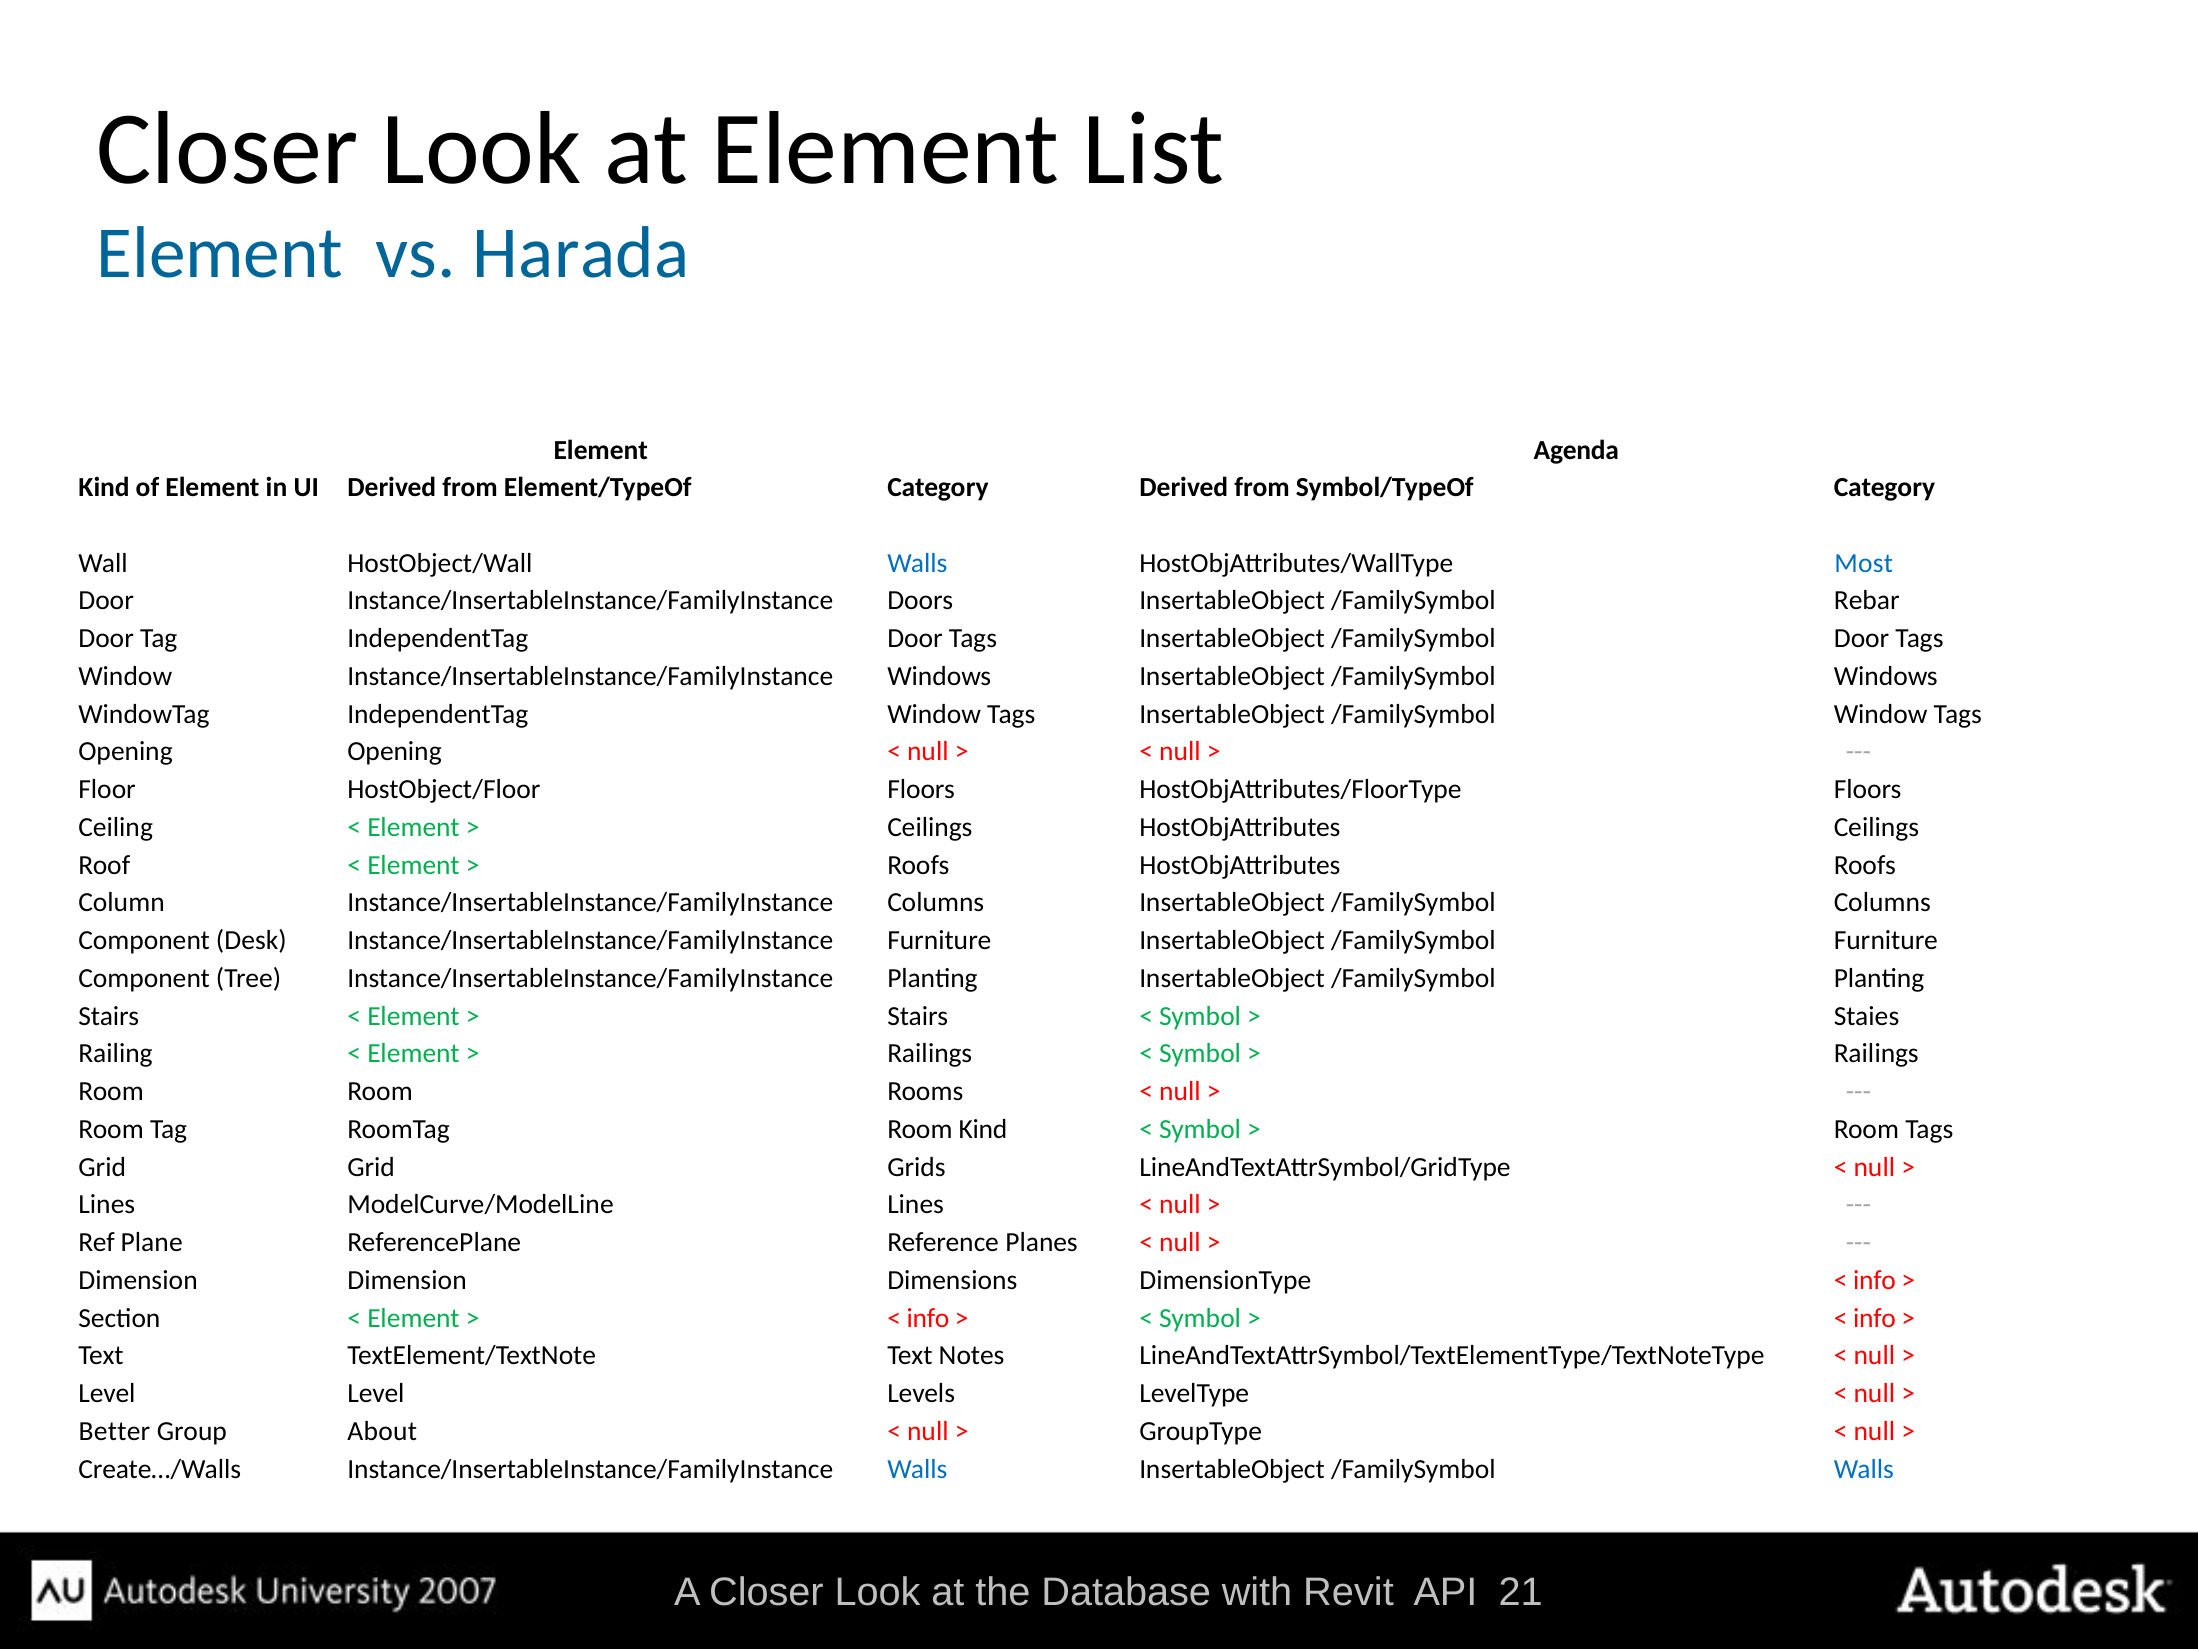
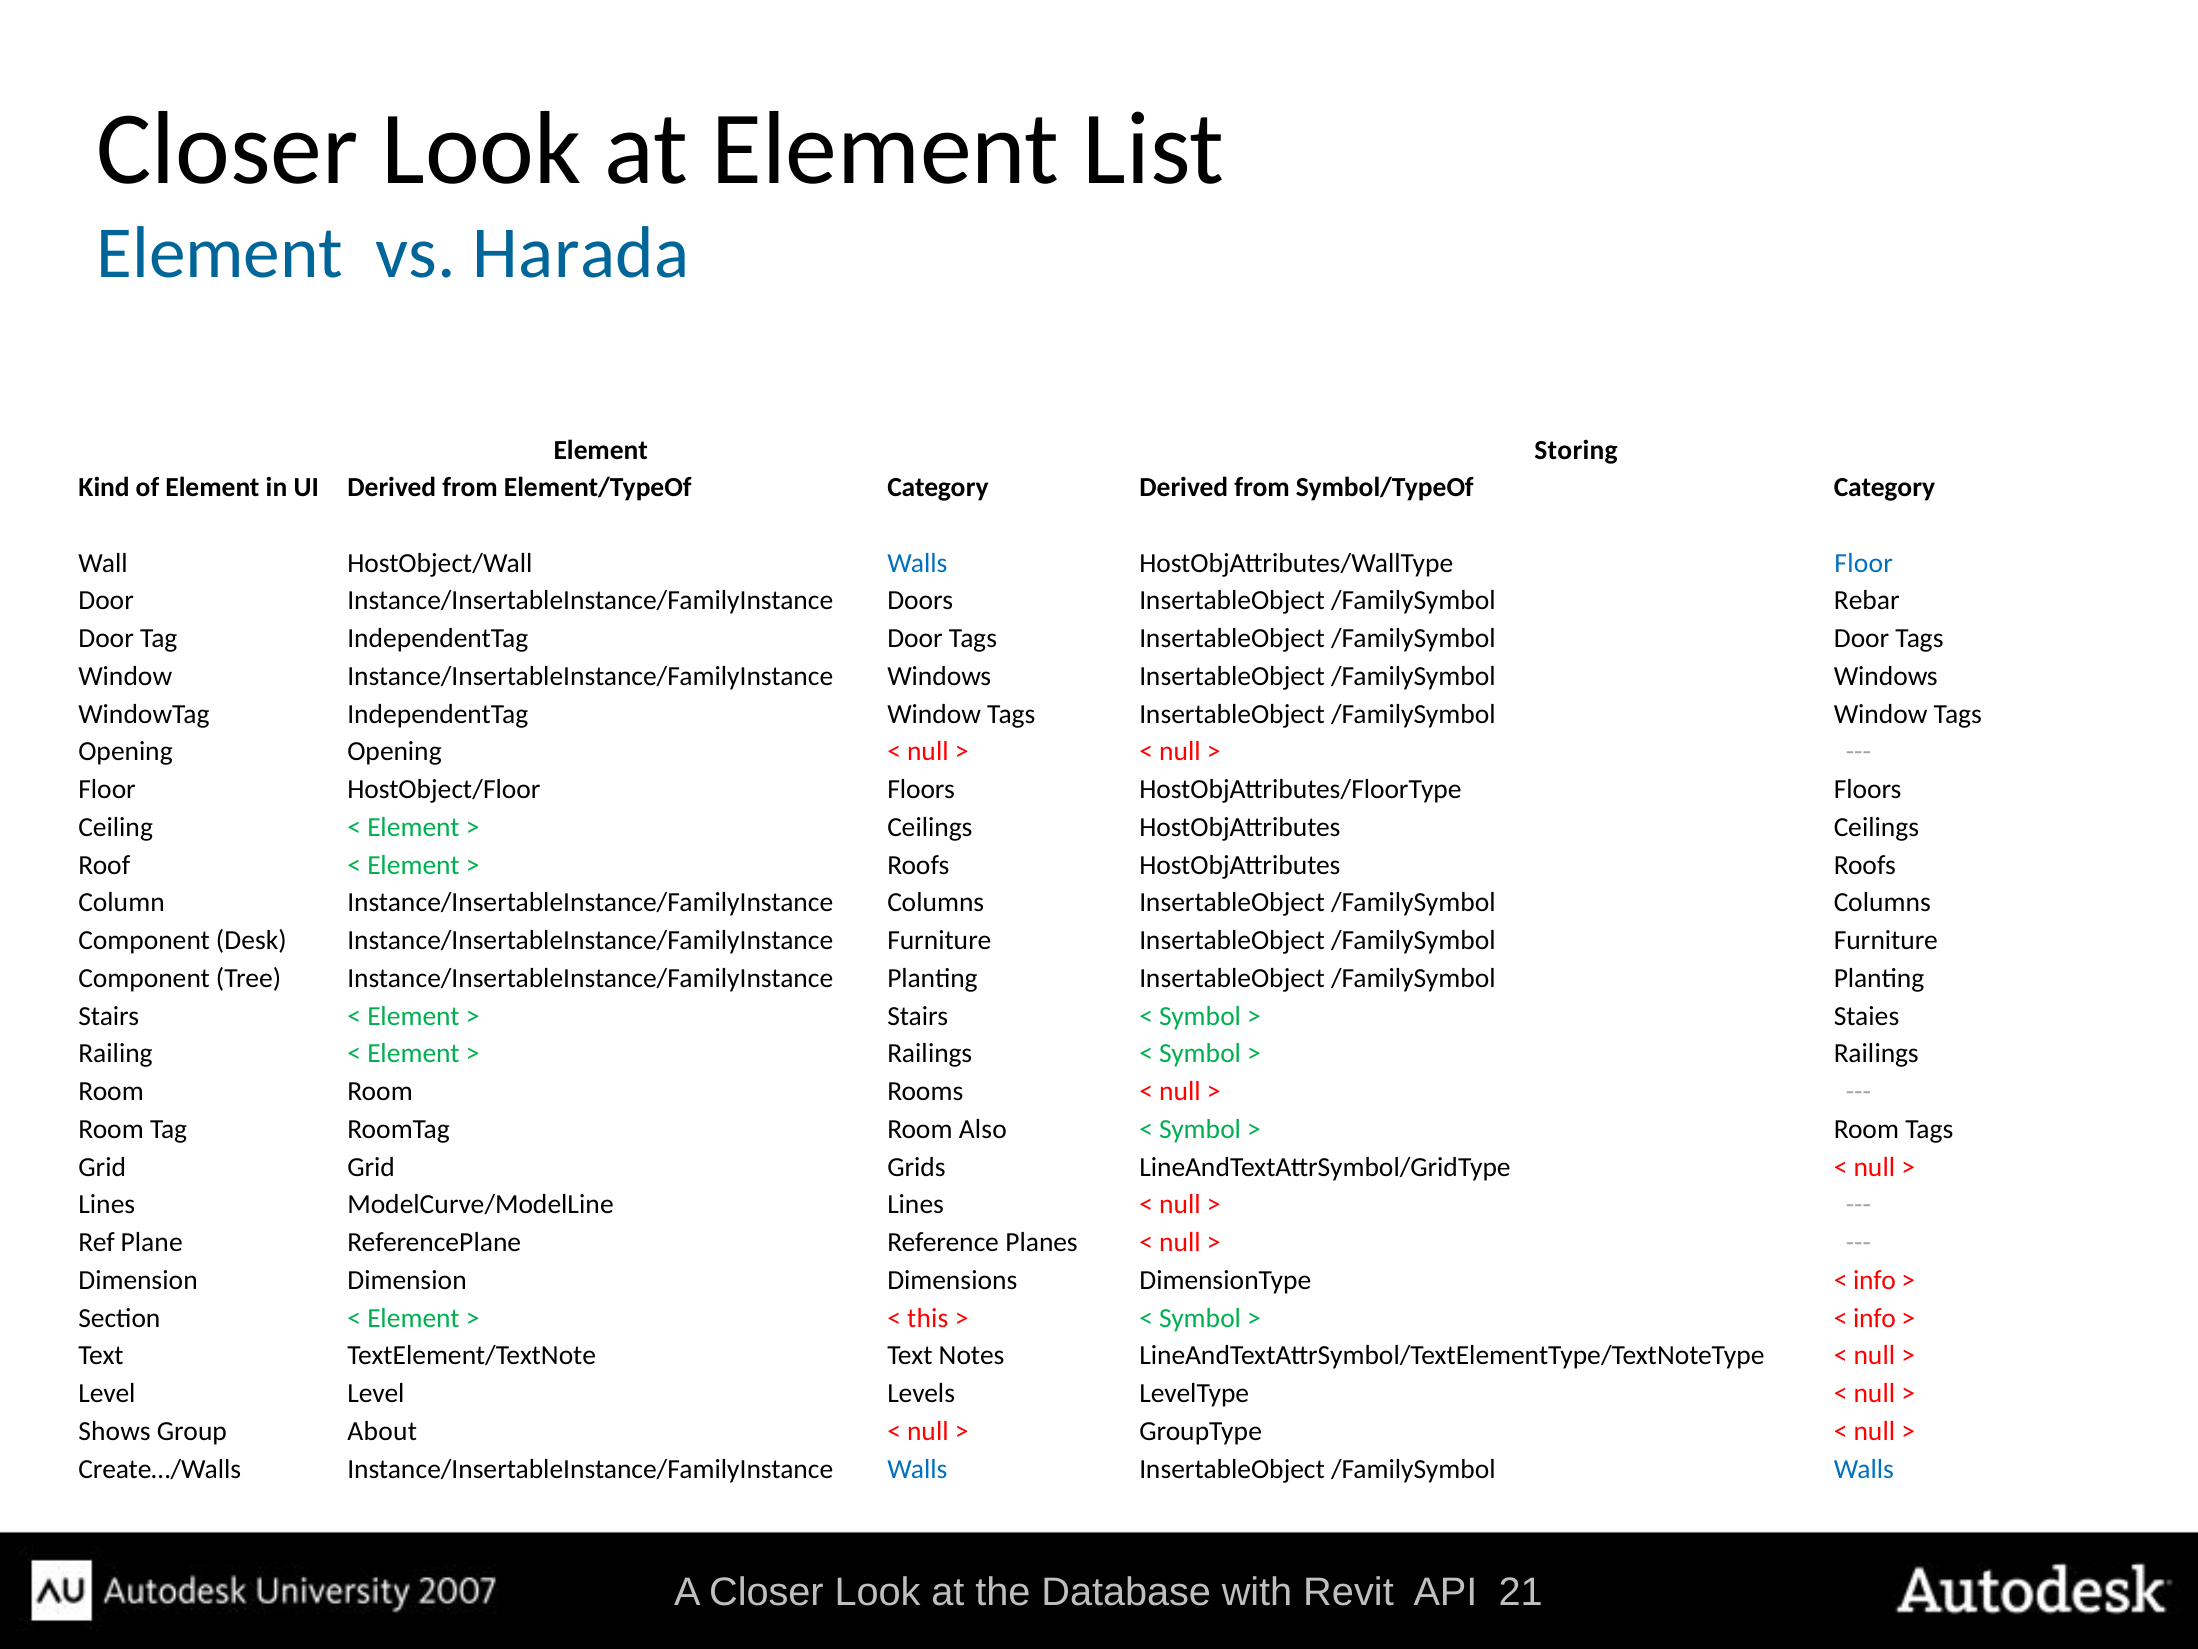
Agenda: Agenda -> Storing (1576, 450)
HostObjAttributes/WallType Most: Most -> Floor (1864, 563)
Room Kind: Kind -> Also (983, 1129)
info: info -> this (928, 1318)
Better: Better -> Shows (115, 1431)
